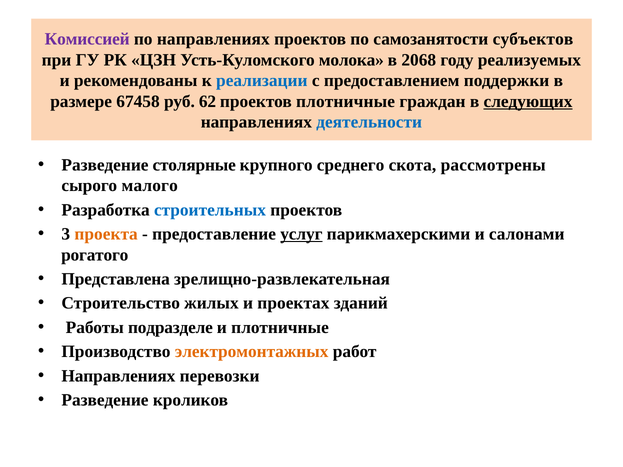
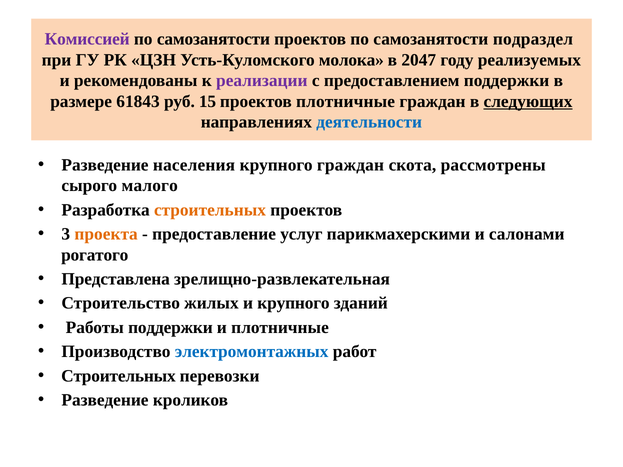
направлениях: направлениях -> самозанятости (213, 39)
субъектов: субъектов -> подраздел (533, 39)
2068: 2068 -> 2047 (419, 60)
реализации colour: blue -> purple (262, 81)
67458: 67458 -> 61843 (138, 102)
62: 62 -> 15 (208, 102)
столярные: столярные -> населения (194, 165)
крупного среднего: среднего -> граждан (350, 165)
строительных colour: blue -> orange (210, 210)
услуг underline: present -> none (301, 234)
и проектах: проектах -> крупного (294, 303)
Работы подразделе: подразделе -> поддержки (170, 328)
электромонтажных colour: orange -> blue (252, 352)
Направлениях: Направлениях -> Строительных (118, 376)
